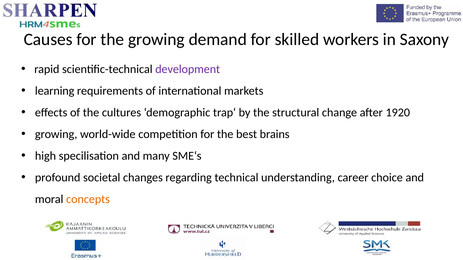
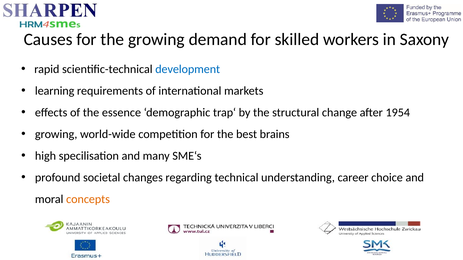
development colour: purple -> blue (188, 69)
cultures: cultures -> essence (121, 113)
1920: 1920 -> 1954 (398, 113)
